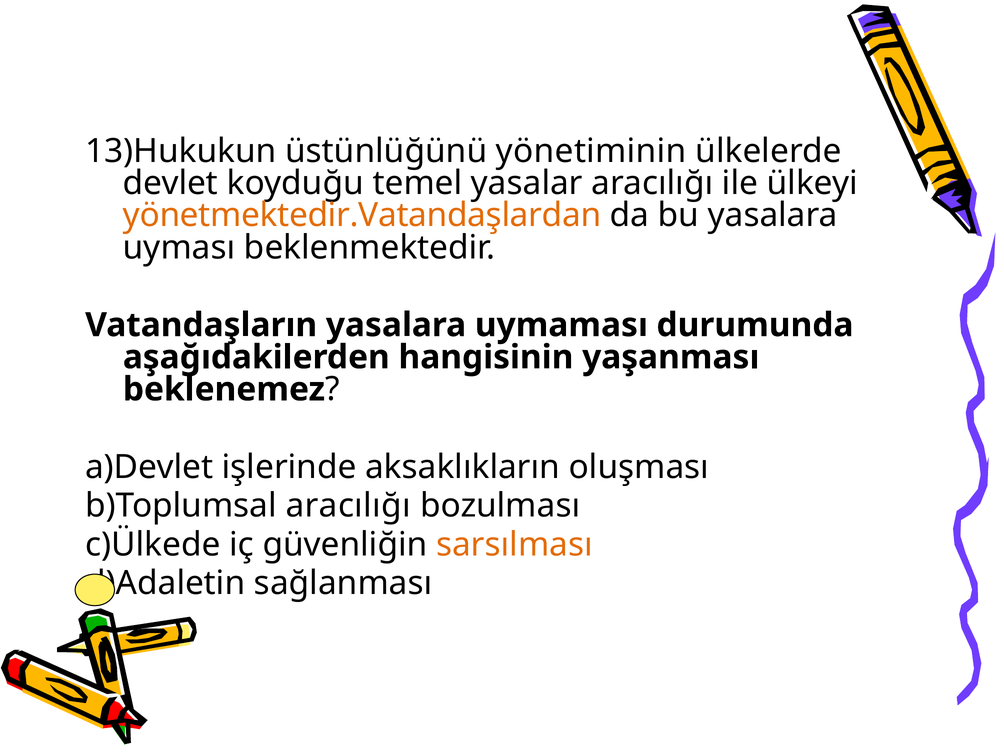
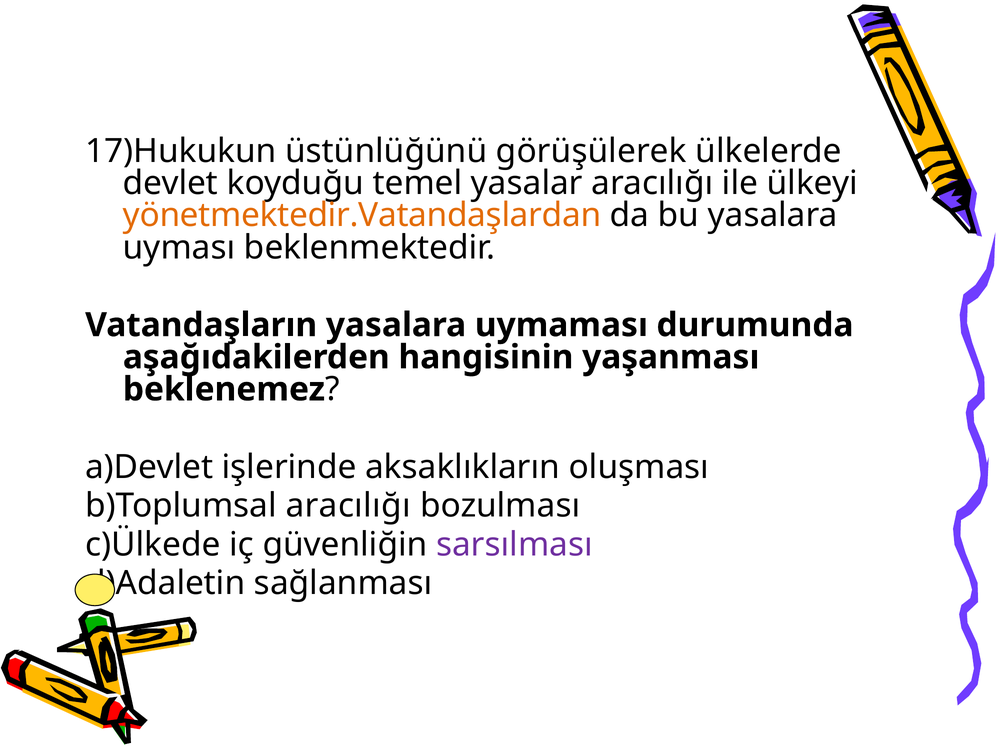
13)Hukukun: 13)Hukukun -> 17)Hukukun (181, 151)
yönetiminin: yönetiminin -> görüşülerek (591, 151)
sarsılması colour: orange -> purple (514, 545)
